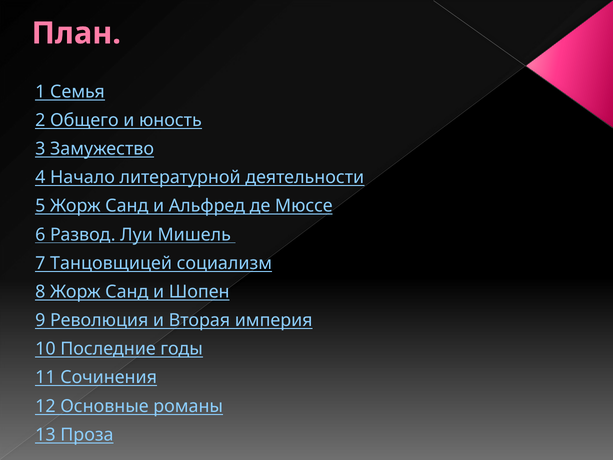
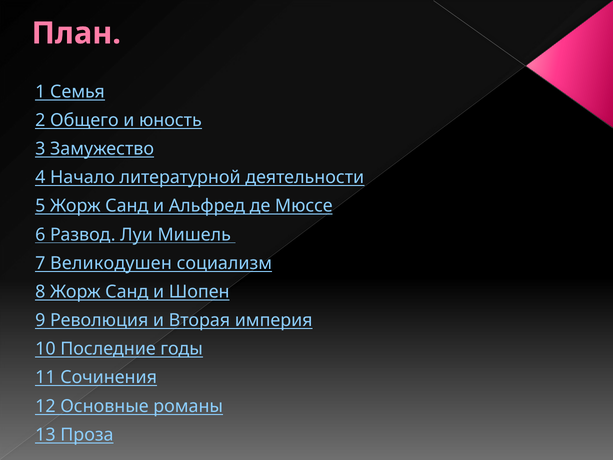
Танцовщицей: Танцовщицей -> Великодушен (111, 263)
